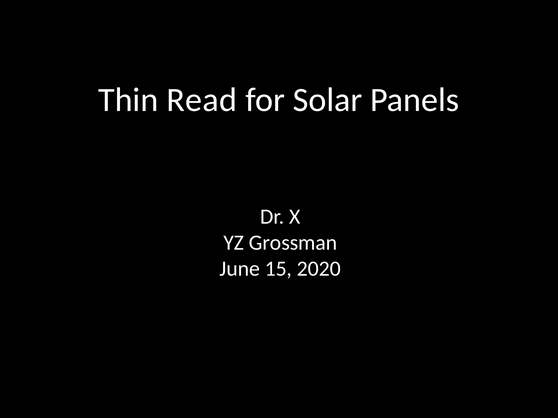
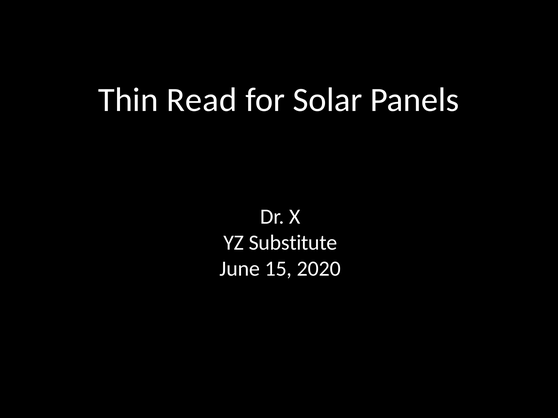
Grossman: Grossman -> Substitute (293, 243)
